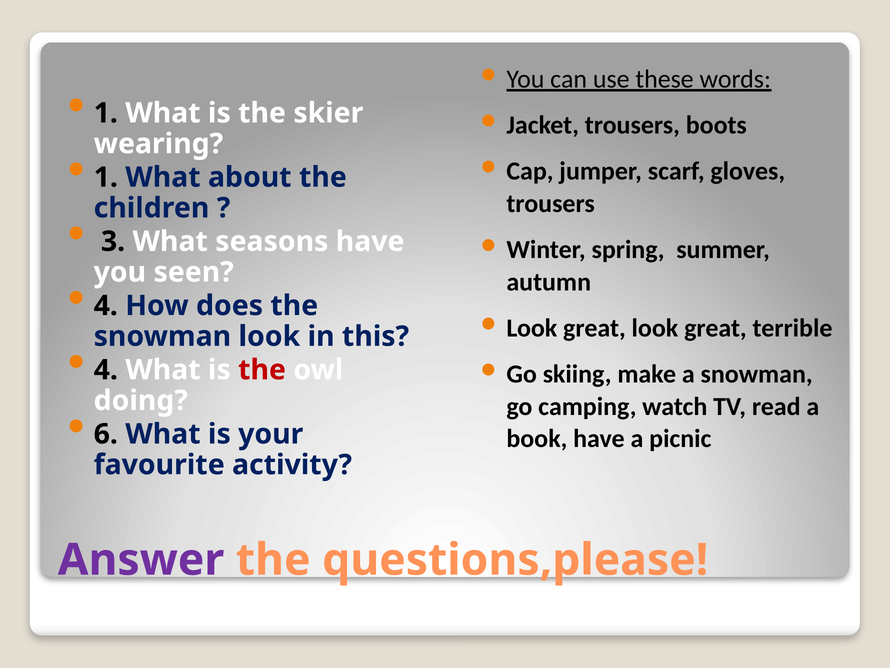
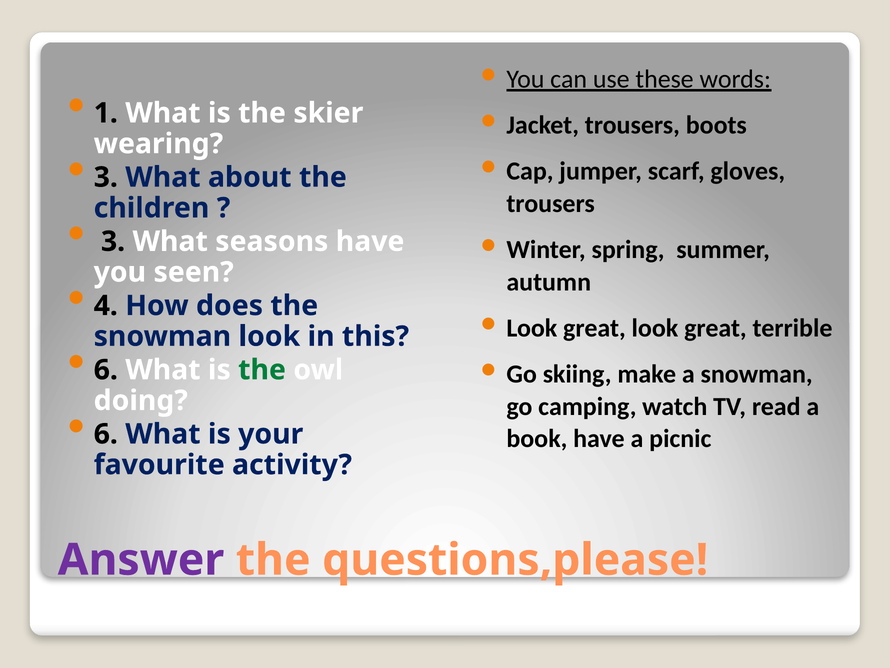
1: 1 -> 3 (106, 177)
4: 4 -> 6 (106, 370)
the colour: red -> green (262, 370)
